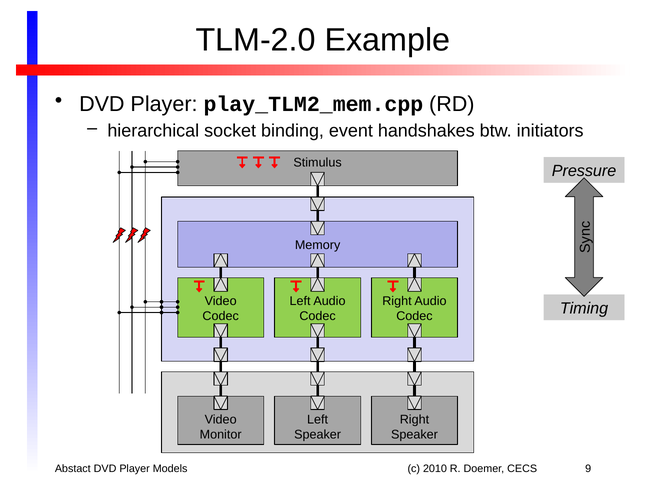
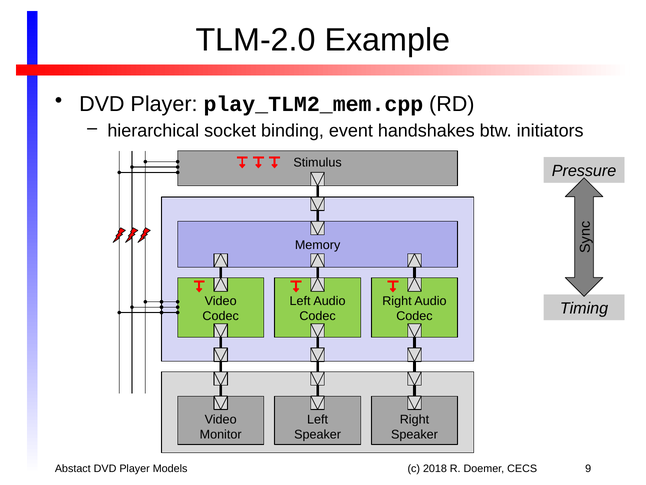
2010: 2010 -> 2018 (435, 468)
